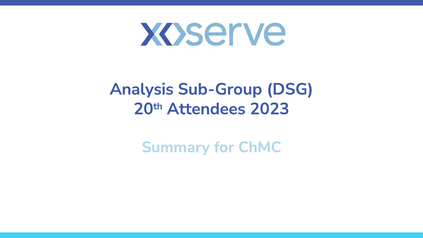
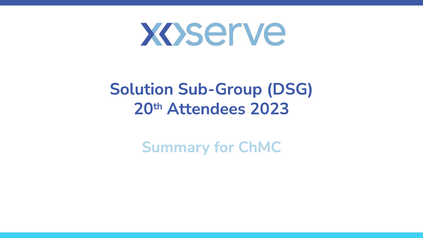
Analysis: Analysis -> Solution (142, 89)
